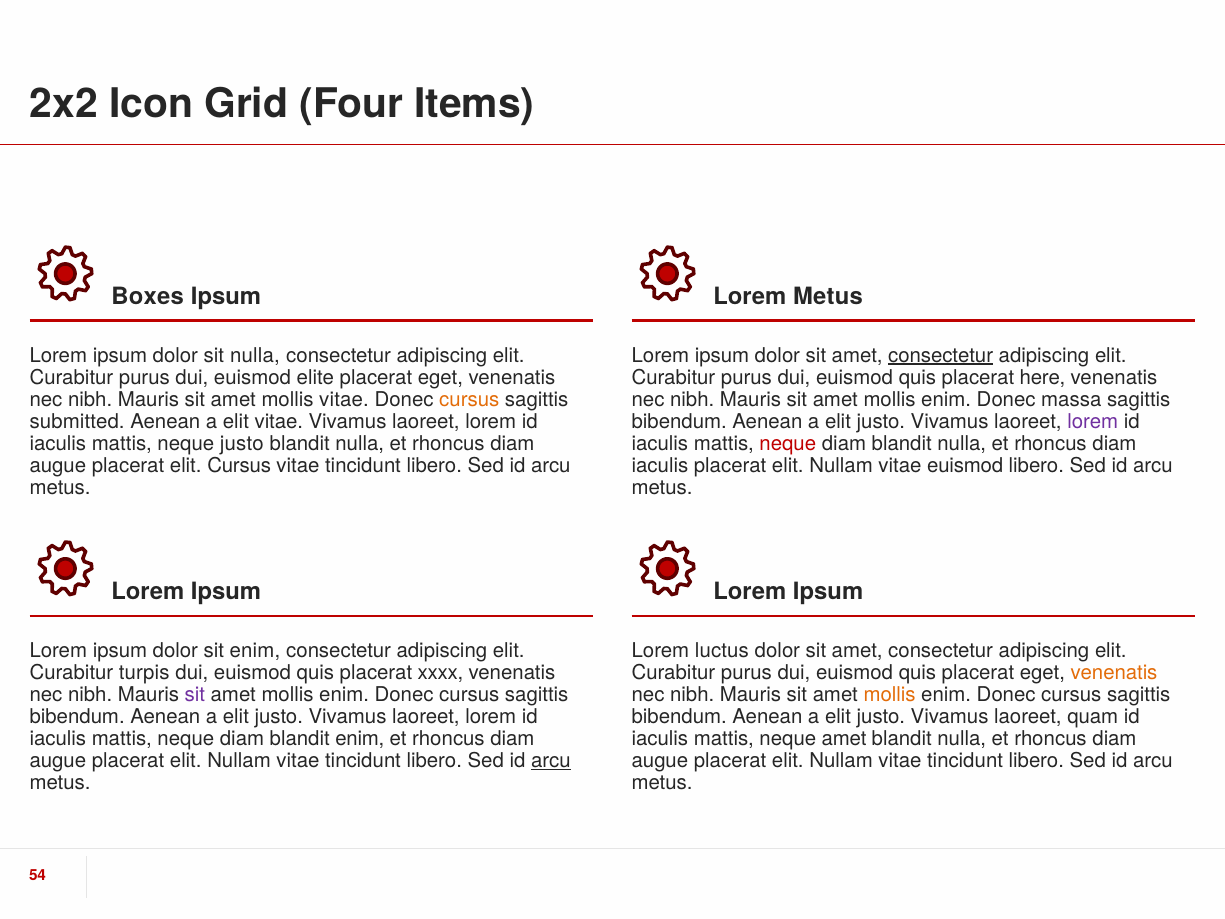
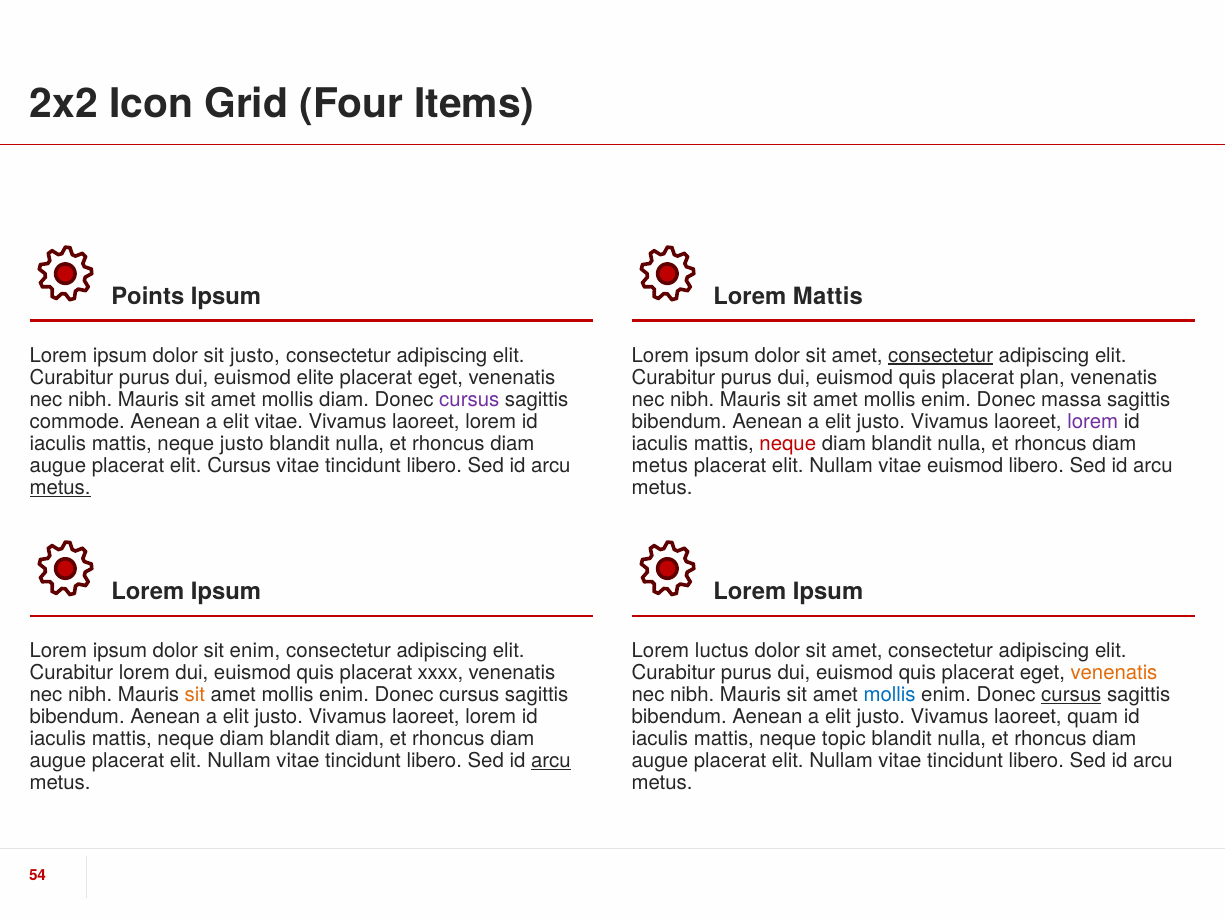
Boxes: Boxes -> Points (148, 296)
Lorem Metus: Metus -> Mattis (828, 296)
sit nulla: nulla -> justo (255, 355)
here: here -> plan (1042, 377)
mollis vitae: vitae -> diam (344, 399)
cursus colour: orange -> purple (469, 399)
submitted: submitted -> commode (77, 421)
iaculis: iaculis -> metus (660, 465)
metus underline: none -> present (60, 487)
Curabitur turpis: turpis -> lorem (144, 673)
sit colour: purple -> orange (195, 695)
mollis colour: orange -> blue (890, 695)
cursus underline: none -> present (1071, 695)
blandit enim: enim -> diam (360, 739)
neque amet: amet -> topic (844, 739)
